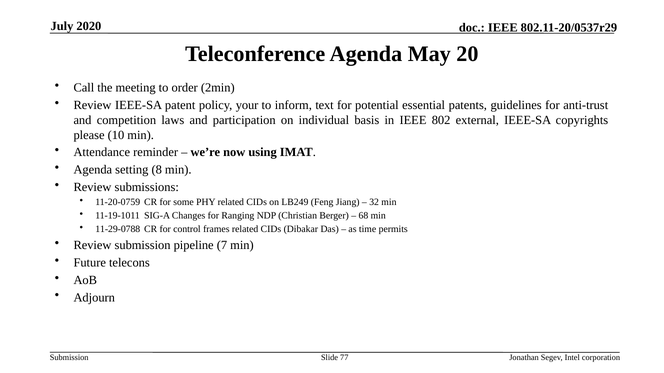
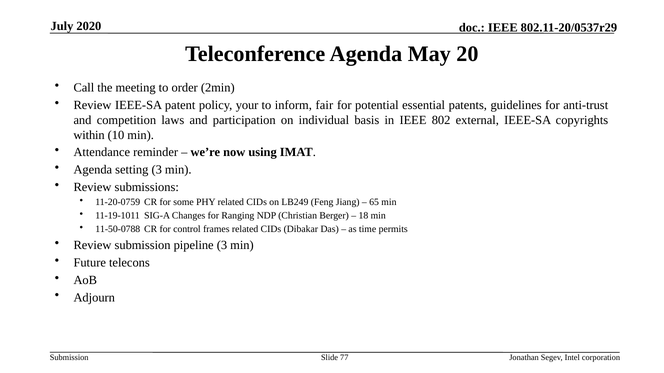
text: text -> fair (324, 105)
please: please -> within (89, 135)
setting 8: 8 -> 3 (157, 170)
32: 32 -> 65 (374, 202)
68: 68 -> 18 (363, 216)
11-29-0788: 11-29-0788 -> 11-50-0788 (118, 230)
pipeline 7: 7 -> 3 (222, 246)
